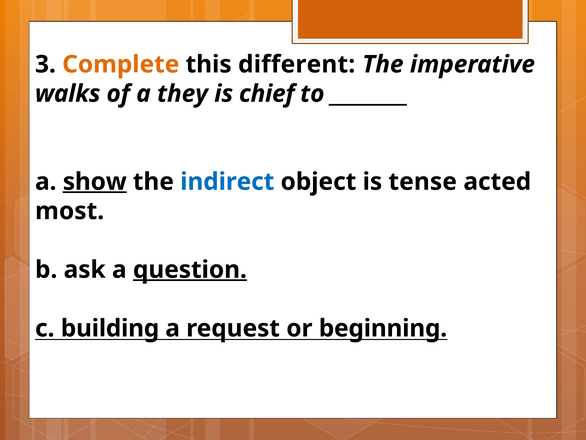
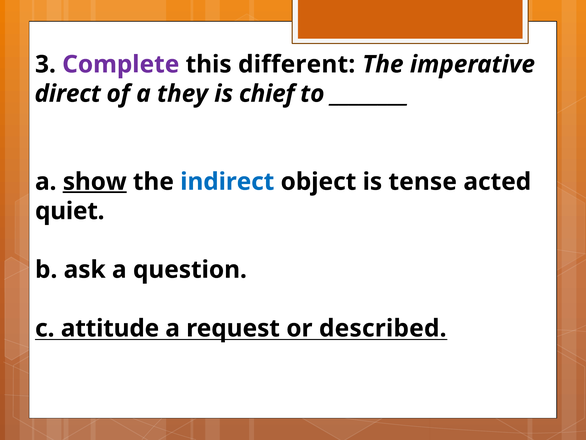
Complete colour: orange -> purple (121, 64)
walks: walks -> direct (68, 94)
most: most -> quiet (70, 211)
question underline: present -> none (190, 269)
building: building -> attitude (110, 328)
beginning: beginning -> described (383, 328)
